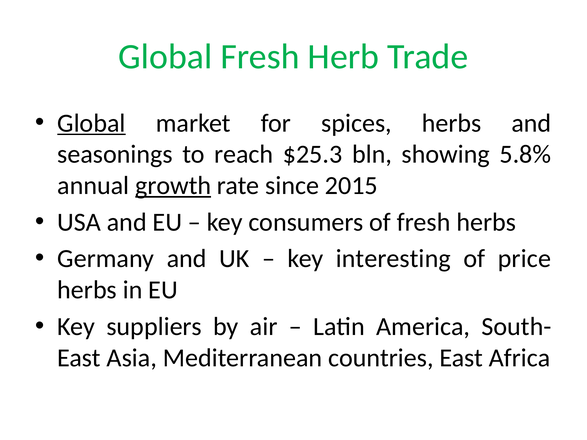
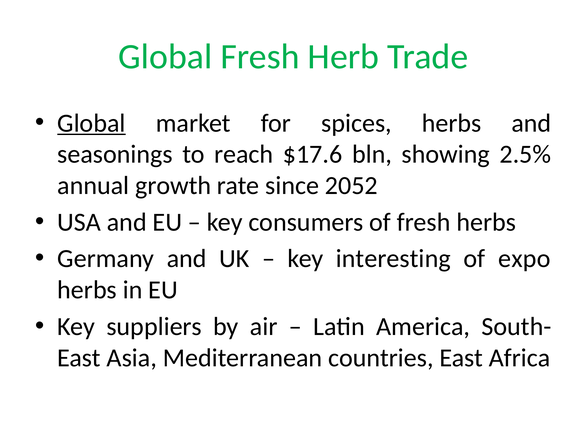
$25.3: $25.3 -> $17.6 (313, 154)
5.8%: 5.8% -> 2.5% (525, 154)
growth underline: present -> none (173, 186)
2015: 2015 -> 2052 (351, 186)
price: price -> expo (524, 259)
